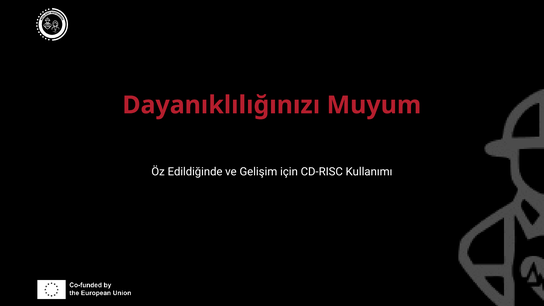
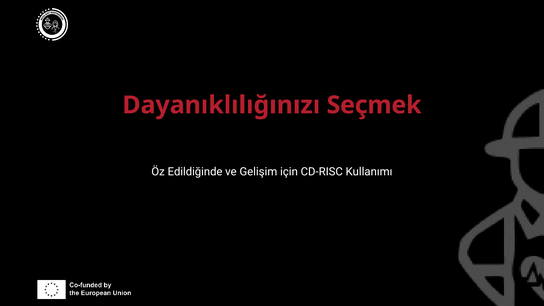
Muyum: Muyum -> Seçmek (374, 105)
